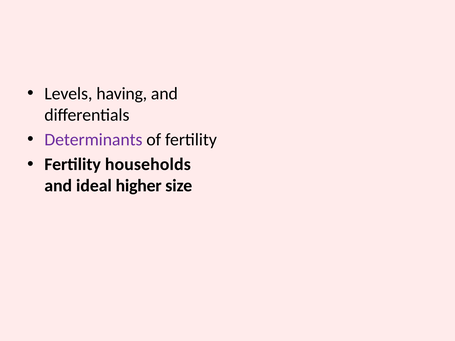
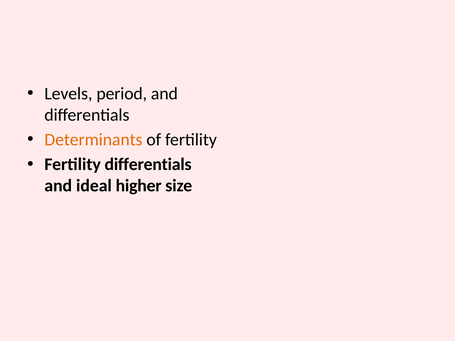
having: having -> period (122, 94)
Determinants colour: purple -> orange (93, 140)
Fertility households: households -> differentials (148, 165)
